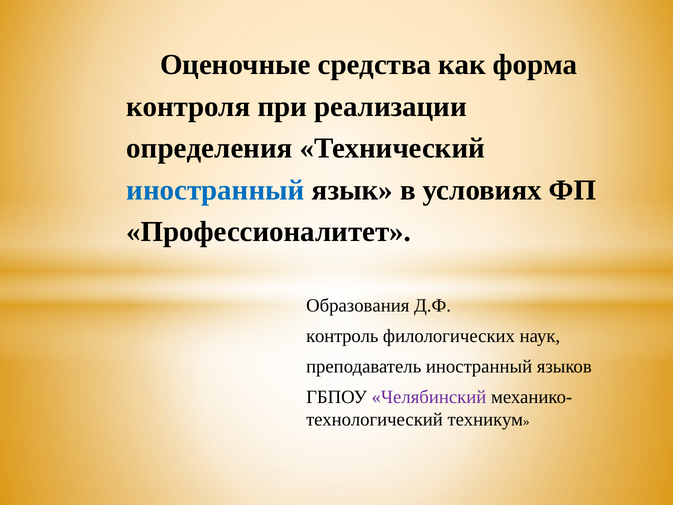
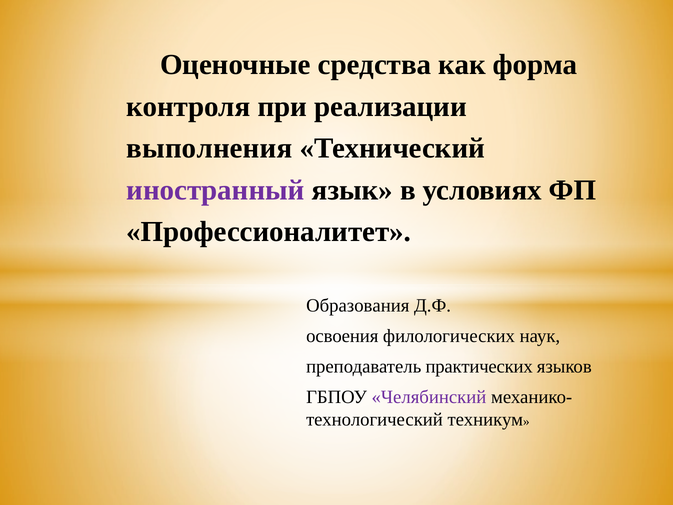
определения: определения -> выполнения (209, 148)
иностранный colour: blue -> purple (216, 190)
контроль: контроль -> освоения (342, 336)
преподаватель иностранный: иностранный -> практических (479, 366)
